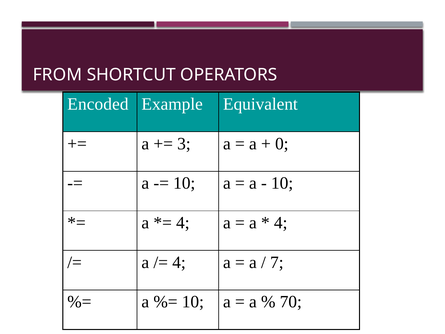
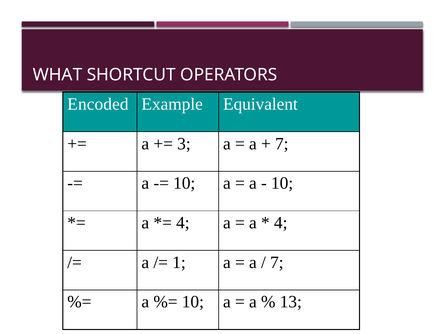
FROM: FROM -> WHAT (58, 75)
0: 0 -> 7 (282, 144)
4: 4 -> 1 (179, 262)
70: 70 -> 13 (291, 302)
